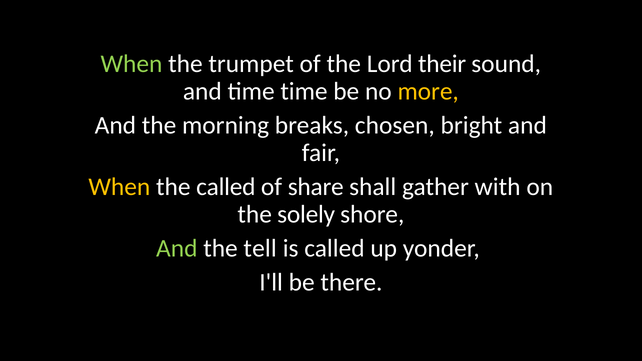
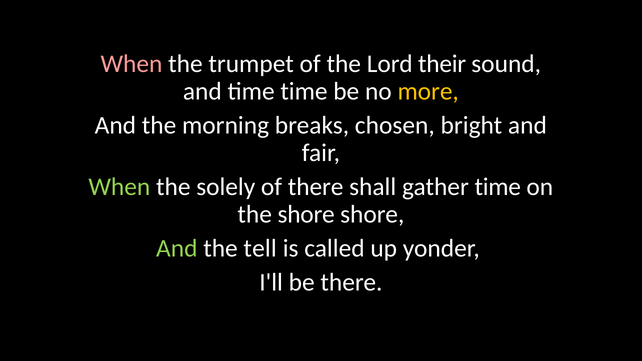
When colour: light green -> pink (131, 64)
When colour: yellow -> light green (119, 187)
the called: called -> solely (226, 187)
of share: share -> there (316, 187)
gather with: with -> time (498, 187)
the solely: solely -> shore (306, 214)
